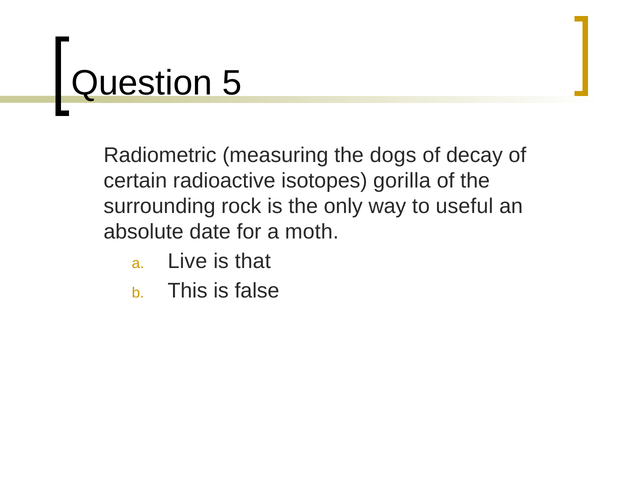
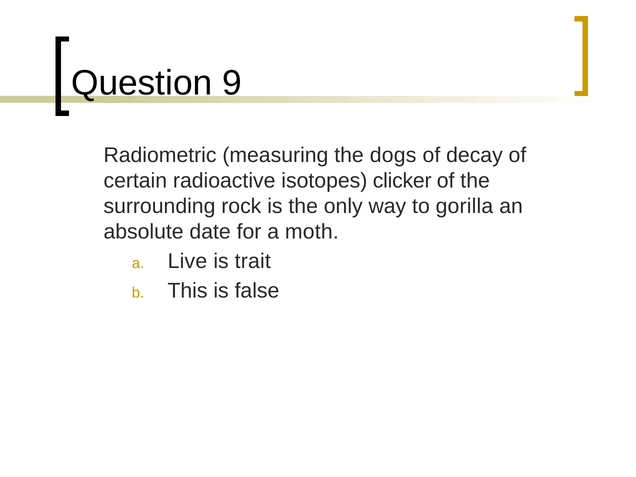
5: 5 -> 9 (232, 83)
gorilla: gorilla -> clicker (402, 181)
useful: useful -> gorilla (464, 206)
that: that -> trait (253, 261)
